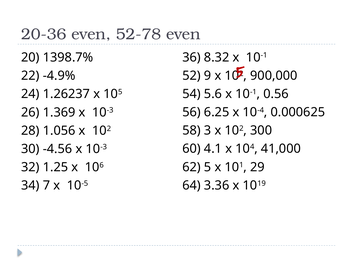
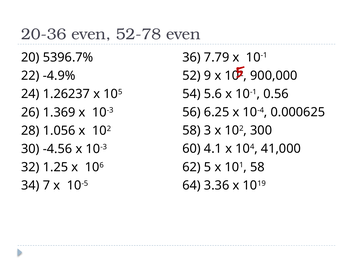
8.32: 8.32 -> 7.79 (217, 57)
1398.7%: 1398.7% -> 5396.7% (68, 57)
101 29: 29 -> 58 (257, 167)
